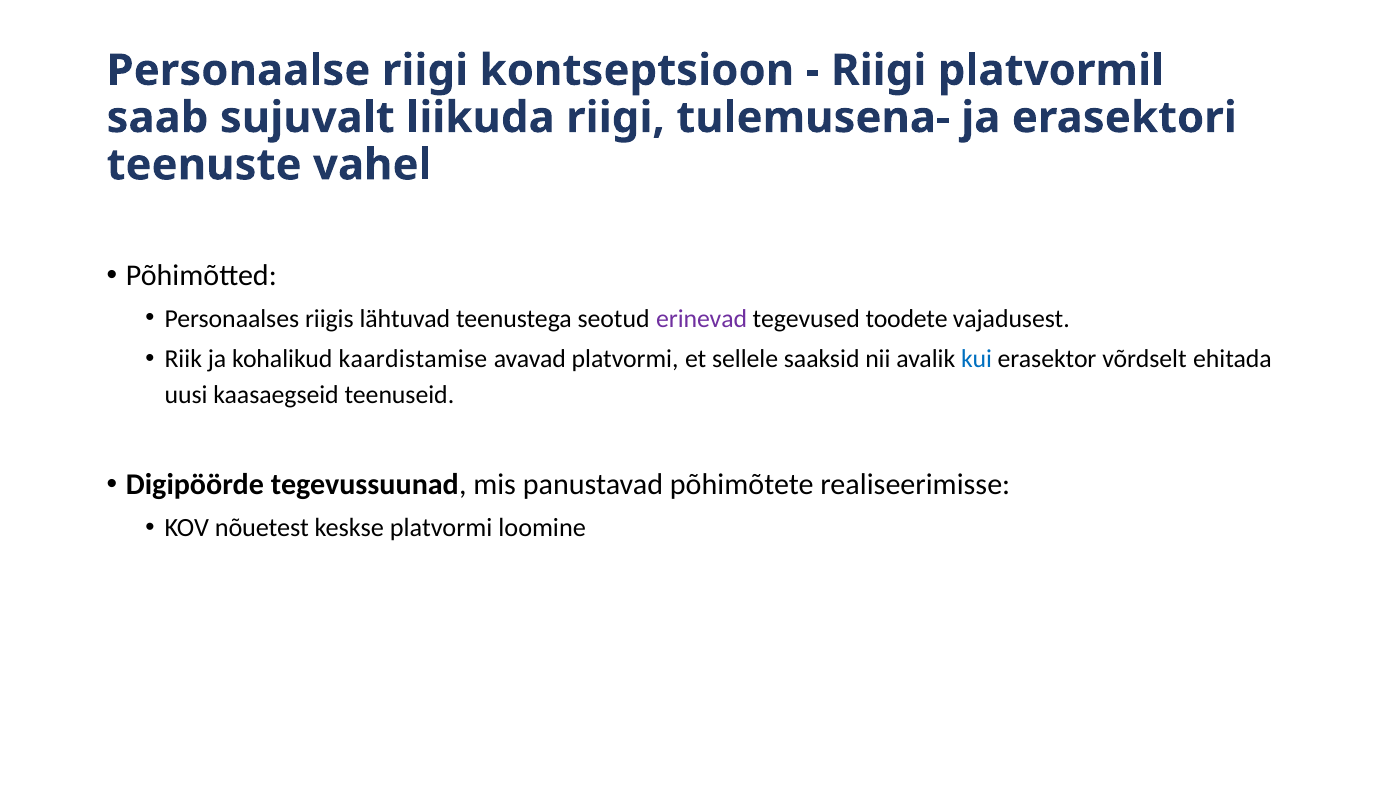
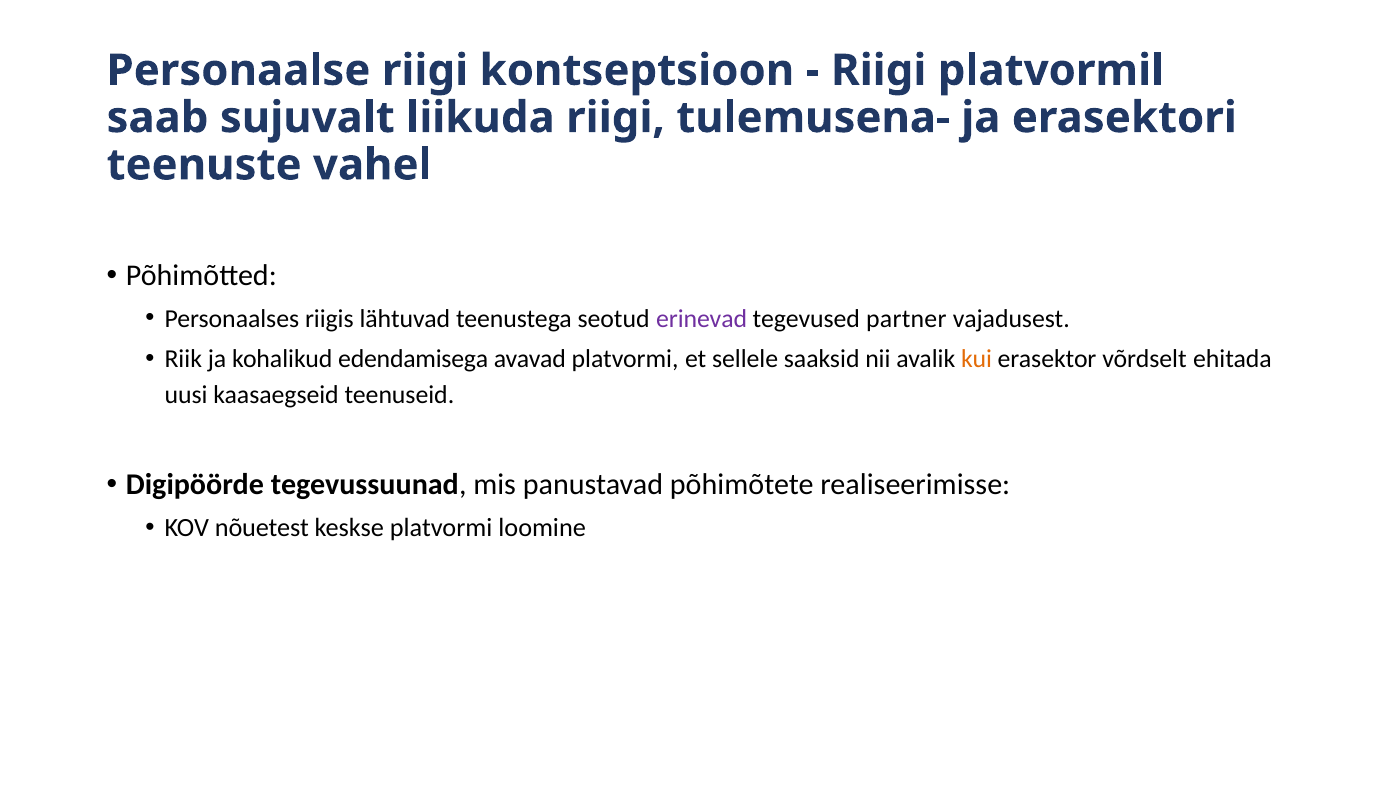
toodete: toodete -> partner (906, 319)
kaardistamise: kaardistamise -> edendamisega (413, 359)
kui colour: blue -> orange (976, 359)
